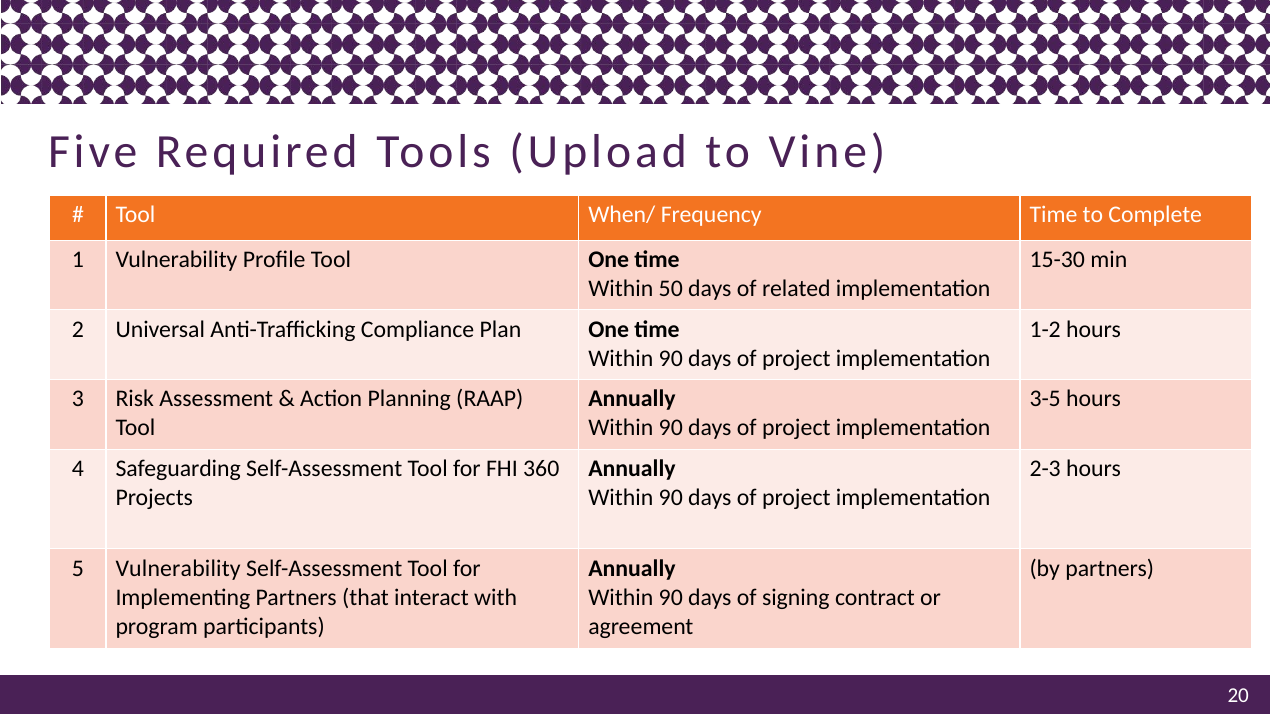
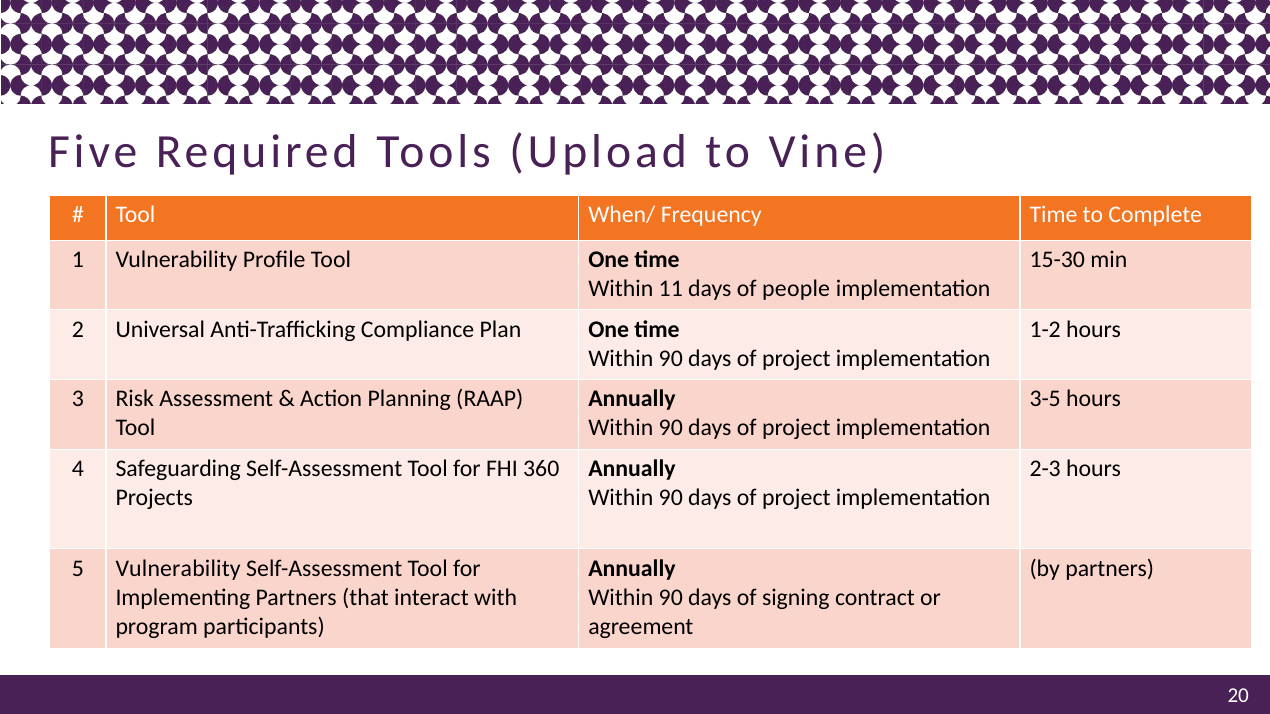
50: 50 -> 11 (671, 289)
related: related -> people (796, 289)
